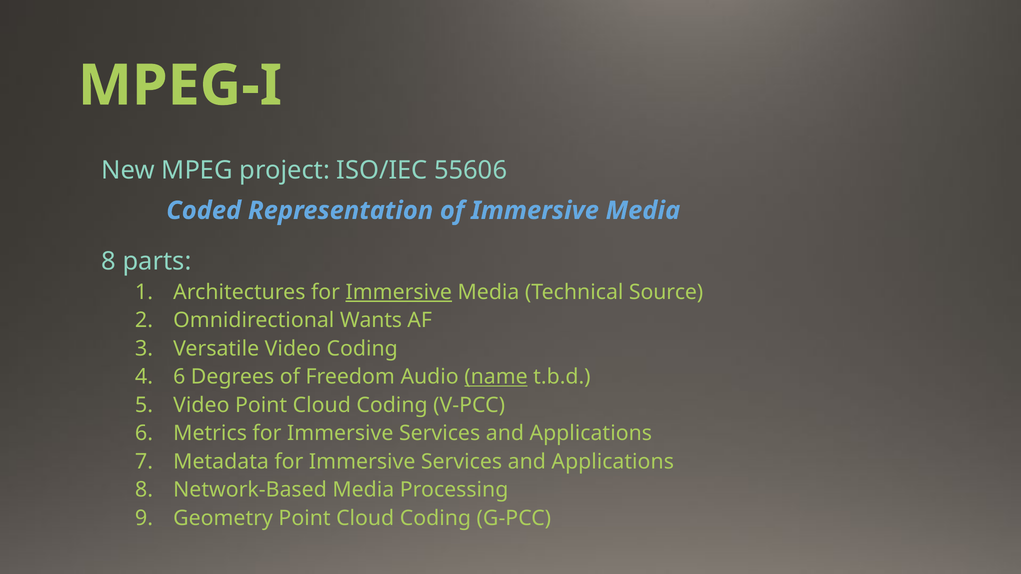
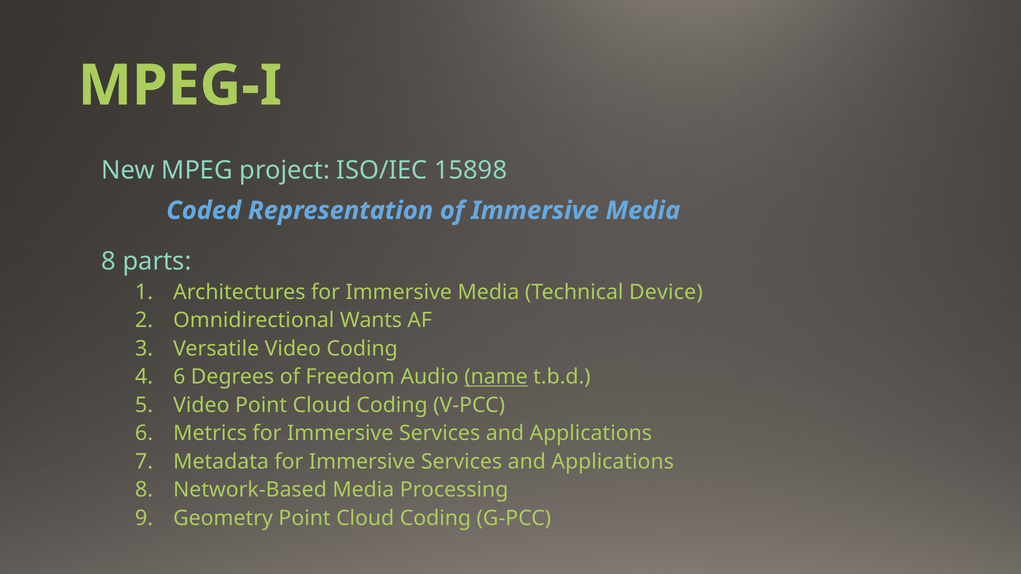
55606: 55606 -> 15898 (471, 170)
Immersive underline: present -> none (399, 292)
Source: Source -> Device (666, 292)
